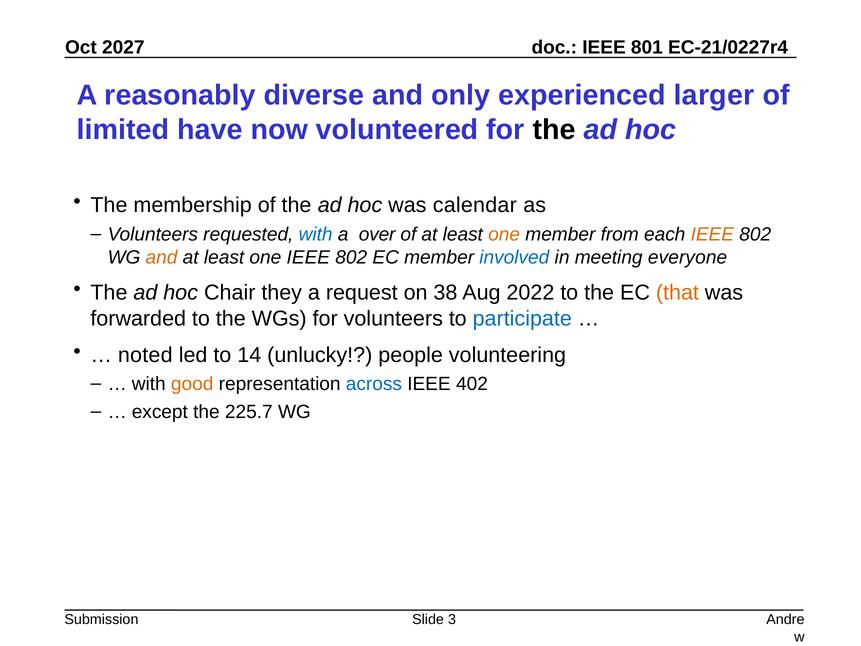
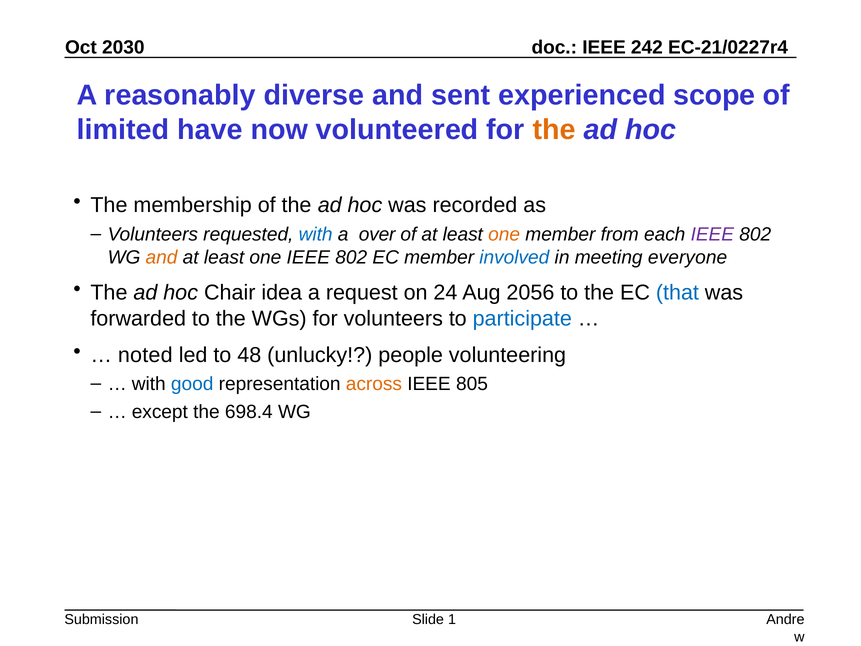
2027: 2027 -> 2030 (123, 47)
801: 801 -> 242 (647, 47)
only: only -> sent (461, 95)
larger: larger -> scope (714, 95)
the colour: black -> orange (554, 130)
calendar: calendar -> recorded (475, 205)
IEEE colour: orange -> purple (712, 234)
they: they -> idea (282, 293)
38: 38 -> 24 (445, 293)
2022: 2022 -> 2056 (530, 293)
that colour: orange -> blue (677, 293)
14: 14 -> 48 (249, 355)
good colour: orange -> blue (192, 384)
across colour: blue -> orange (374, 384)
402: 402 -> 805 (472, 384)
225.7: 225.7 -> 698.4 (249, 412)
3: 3 -> 1 (452, 619)
